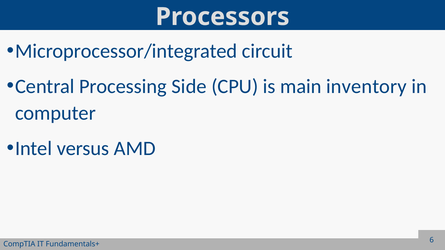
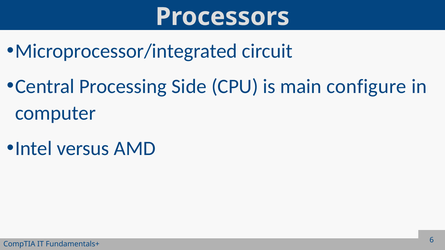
inventory: inventory -> configure (366, 86)
